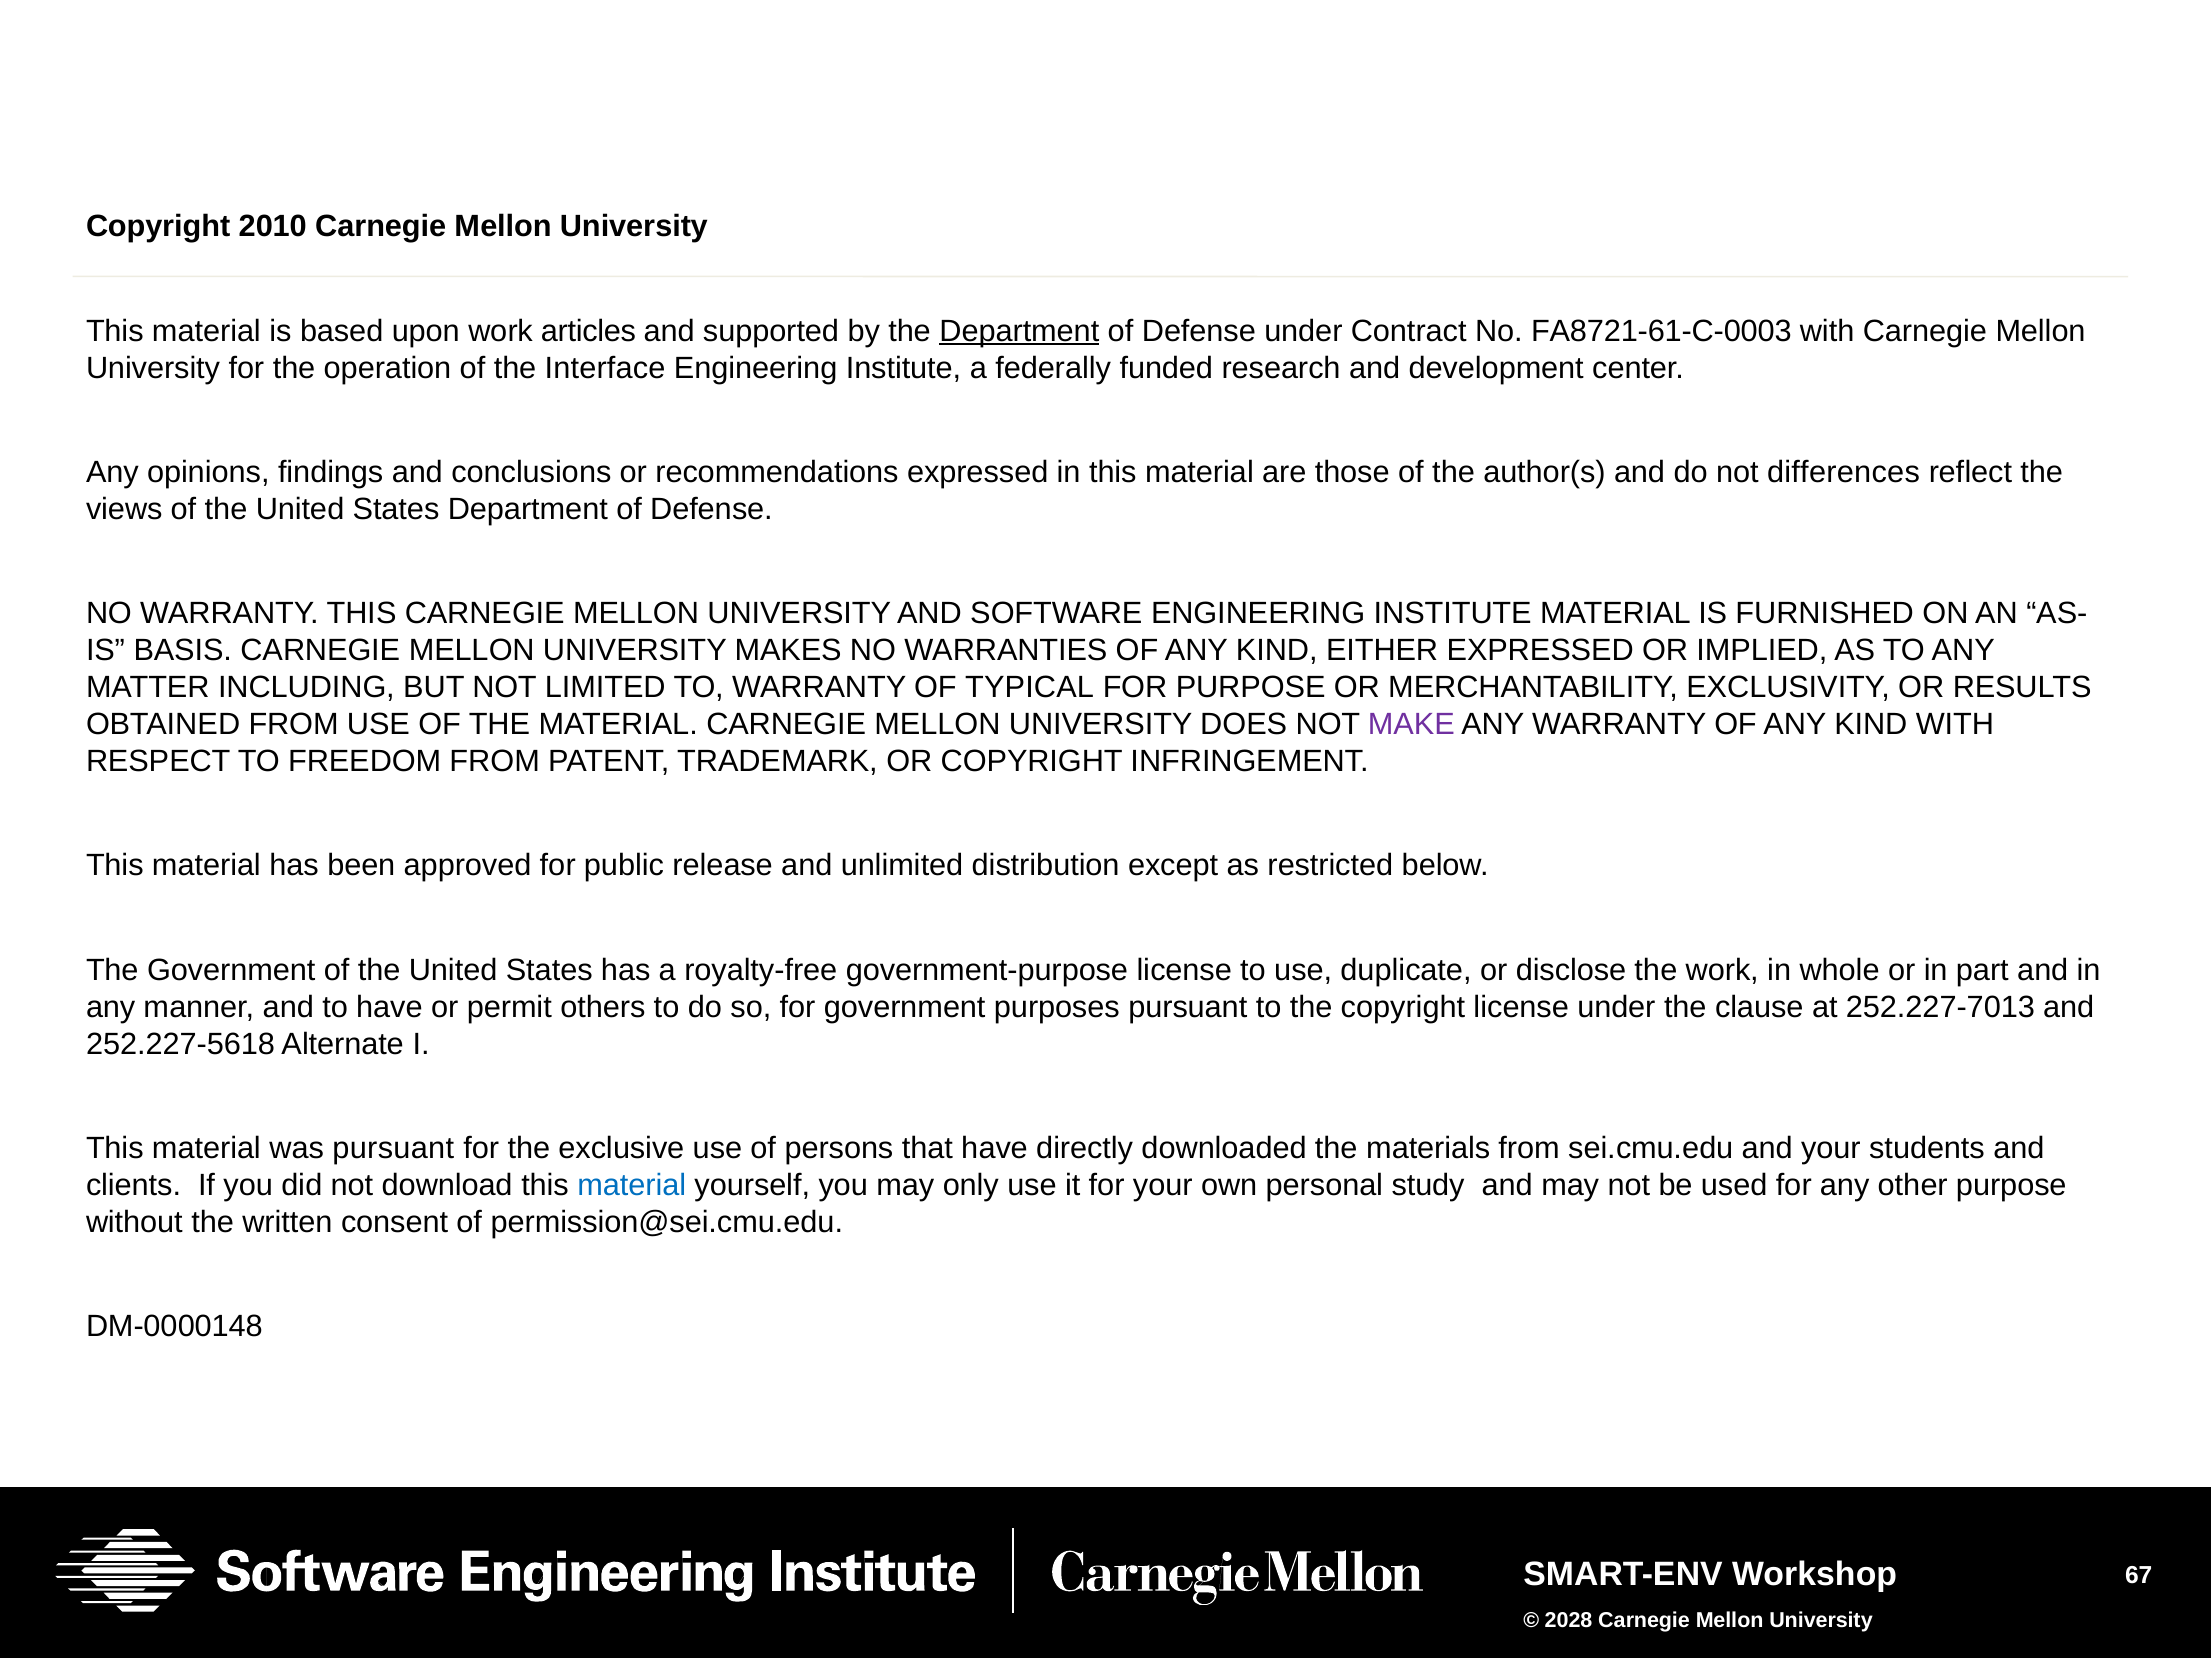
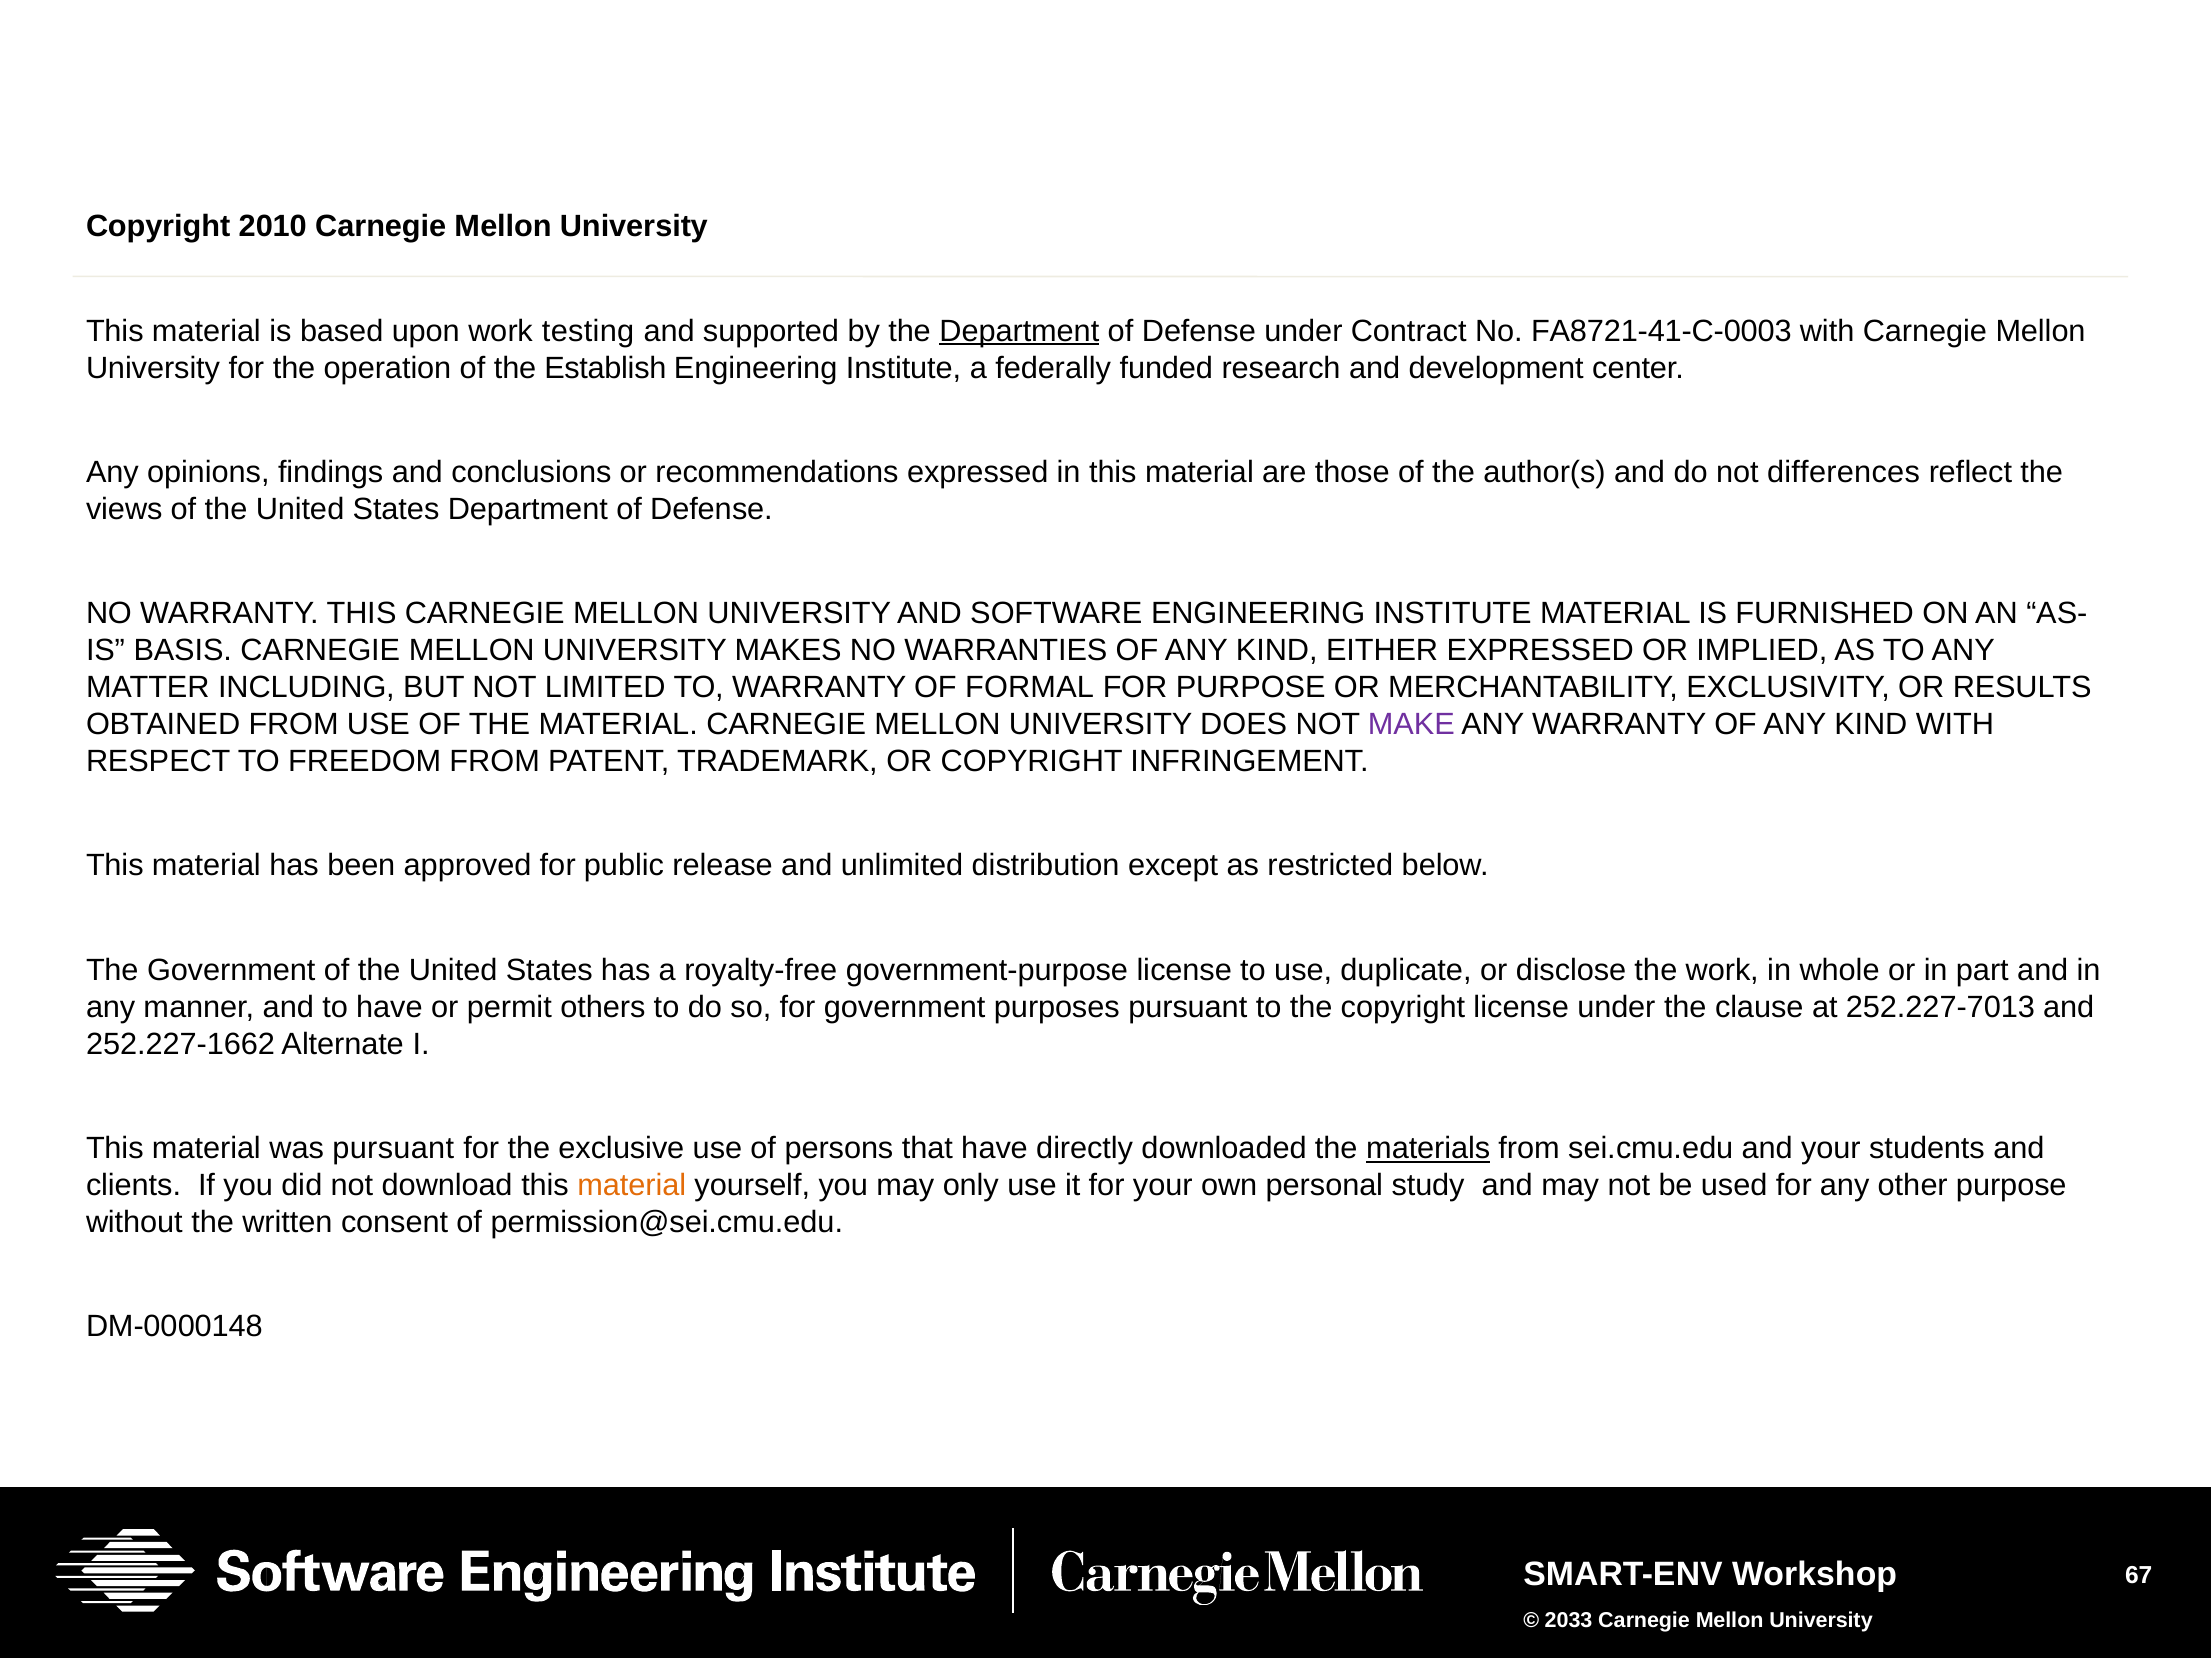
articles: articles -> testing (588, 331)
FA8721-61-C-0003: FA8721-61-C-0003 -> FA8721-41-C-0003 (1661, 331)
Interface: Interface -> Establish (605, 368)
TYPICAL: TYPICAL -> FORMAL (1030, 688)
252.227-5618: 252.227-5618 -> 252.227-1662 (180, 1044)
materials underline: none -> present (1428, 1149)
material colour: blue -> orange (632, 1186)
2028: 2028 -> 2033 (1569, 1620)
